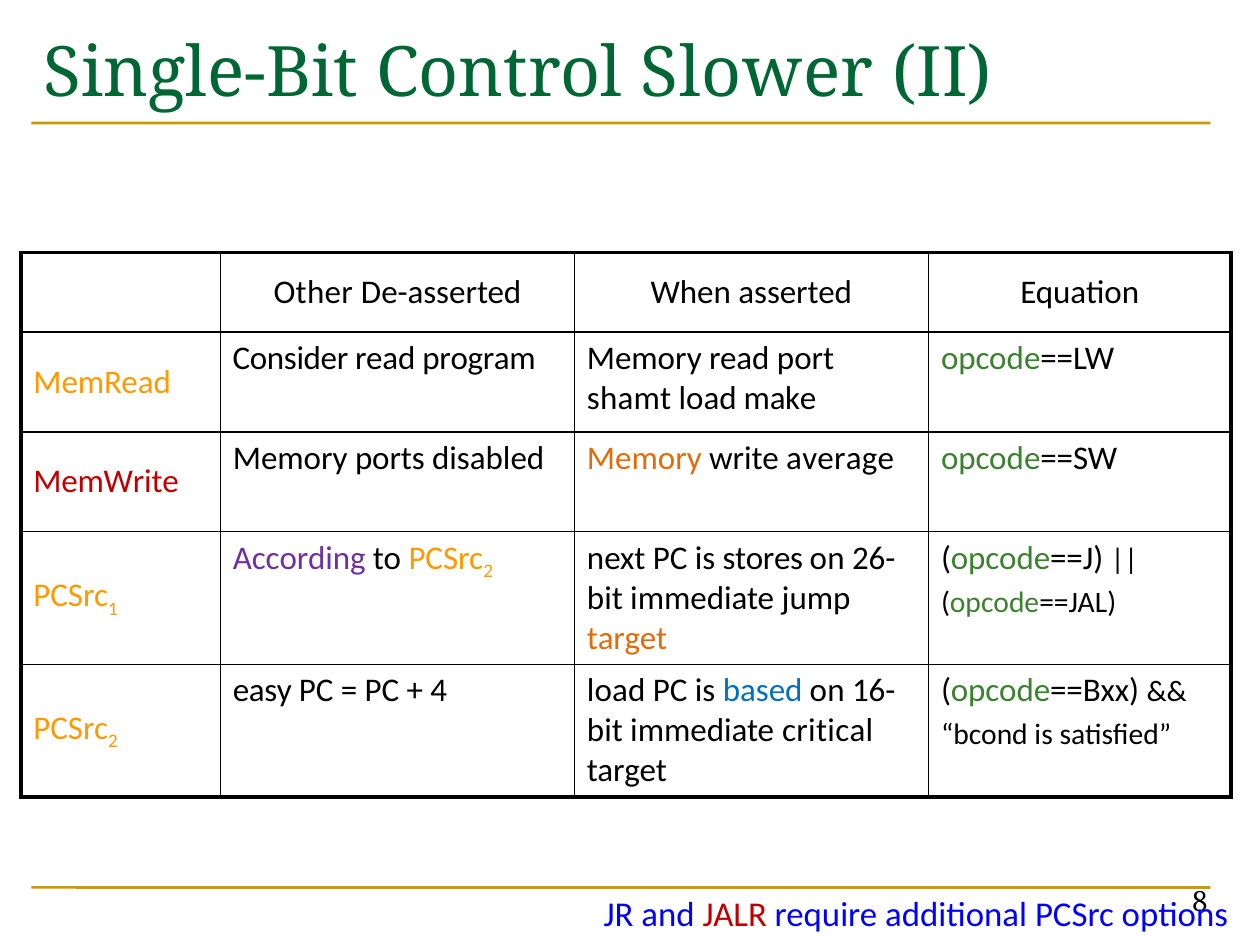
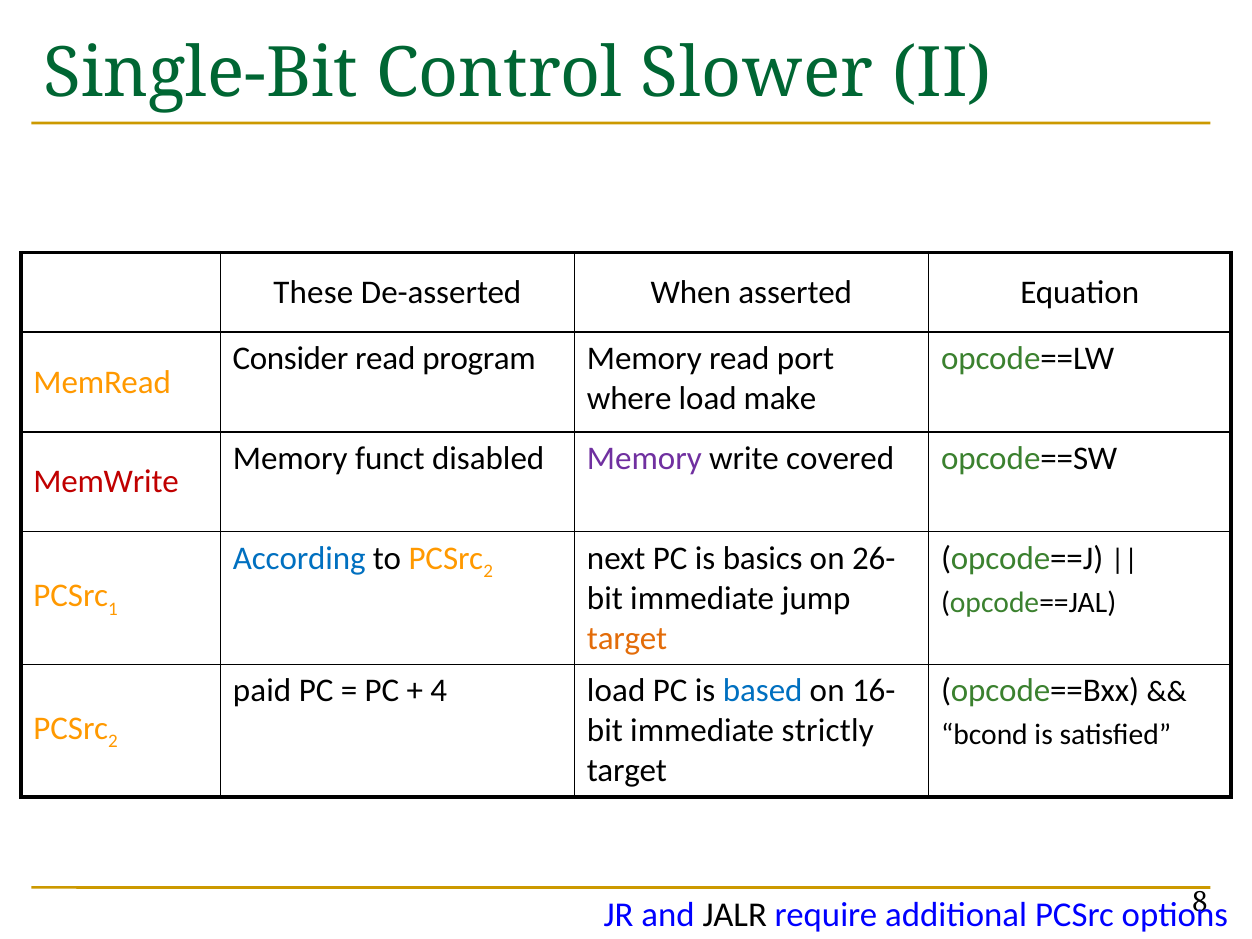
Other: Other -> These (313, 293)
shamt: shamt -> where (629, 399)
ports: ports -> funct (390, 458)
Memory colour: orange -> purple (644, 458)
average: average -> covered (840, 458)
According colour: purple -> blue (299, 558)
stores: stores -> basics (763, 558)
easy: easy -> paid (262, 691)
critical: critical -> strictly (828, 731)
JALR colour: red -> black (735, 915)
